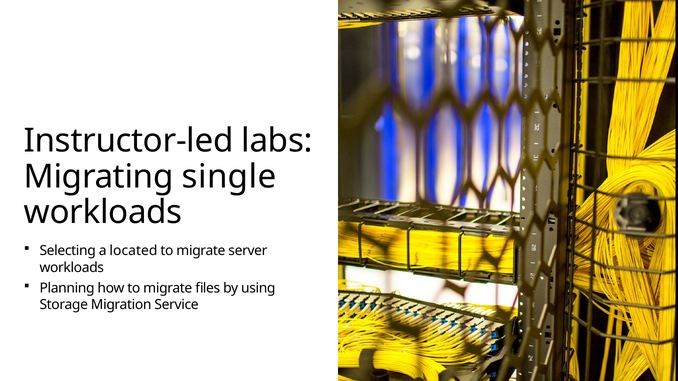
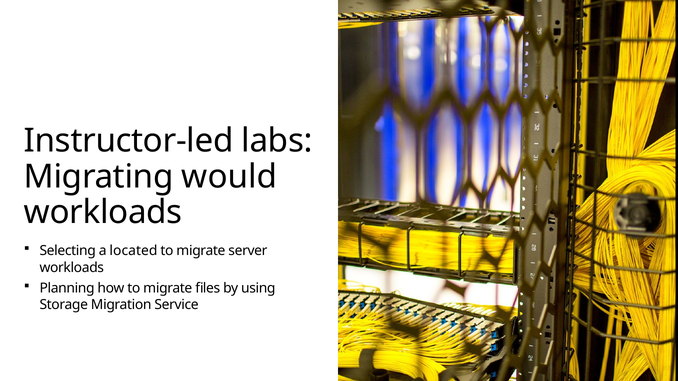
single: single -> would (229, 177)
